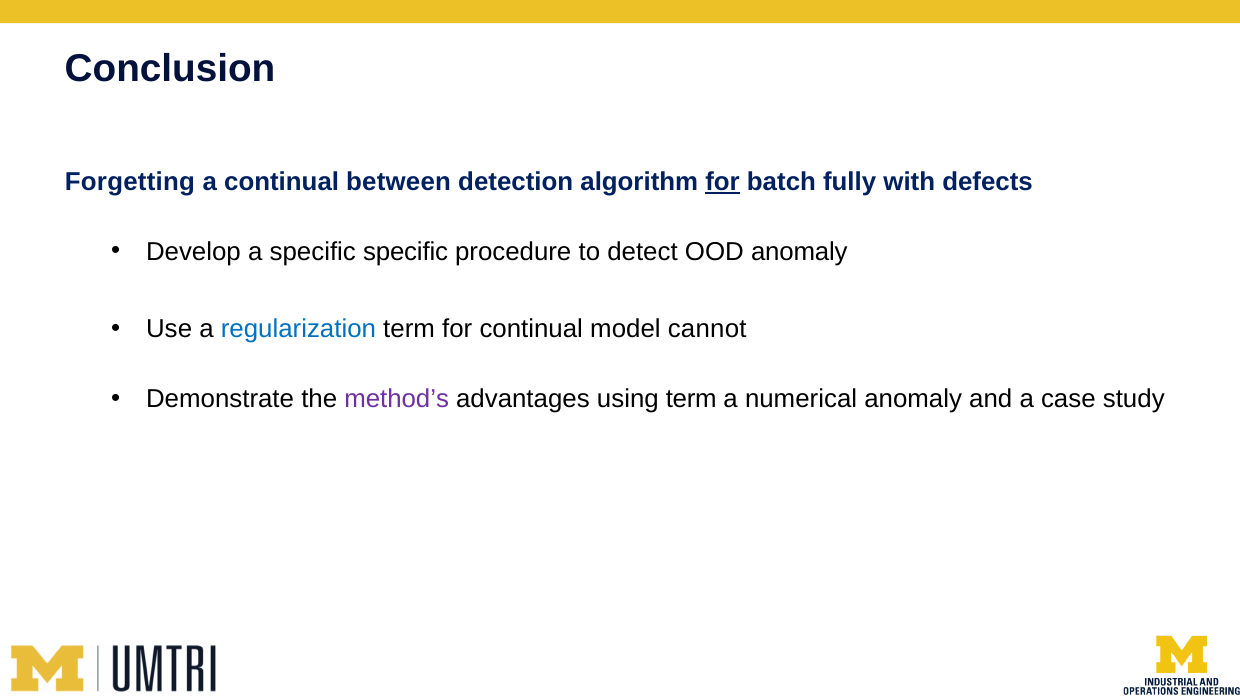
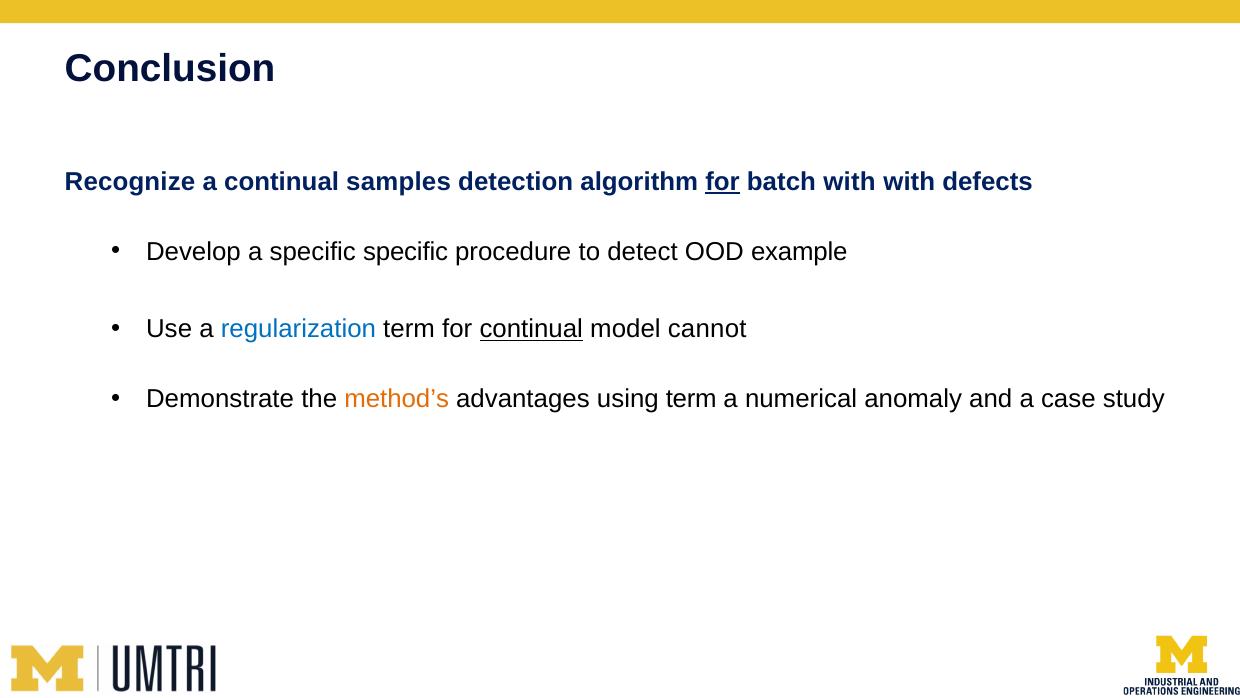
Forgetting: Forgetting -> Recognize (130, 182)
between: between -> samples (399, 182)
batch fully: fully -> with (849, 182)
OOD anomaly: anomaly -> example (799, 252)
continual underline: none -> present (531, 329)
method’s colour: purple -> orange (397, 399)
